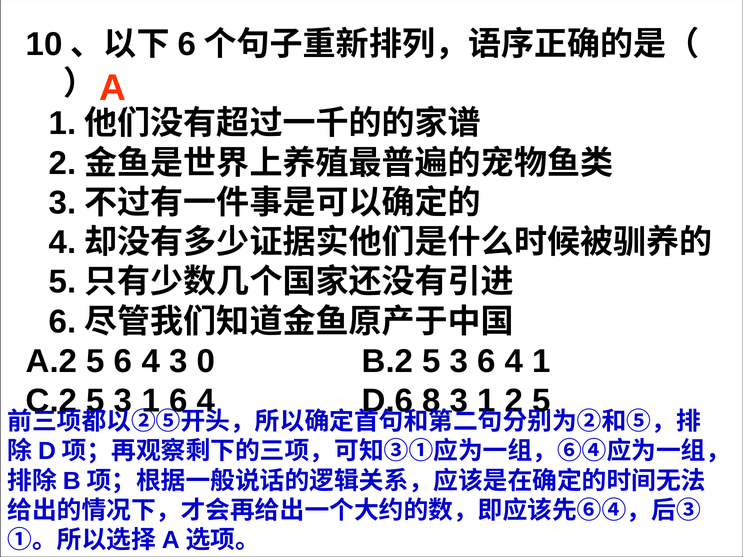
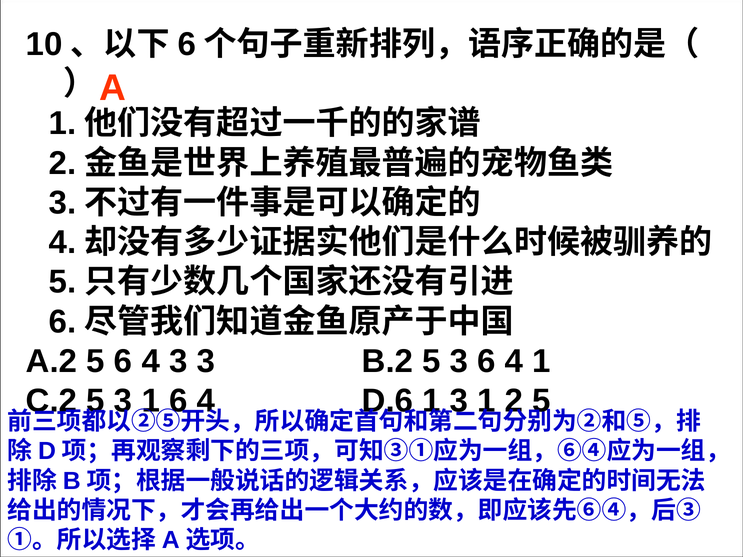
3 0: 0 -> 3 (206, 361)
D.6 8: 8 -> 1 (431, 401)
